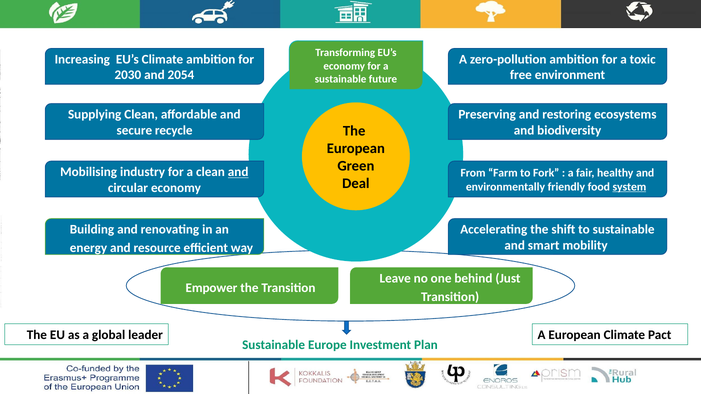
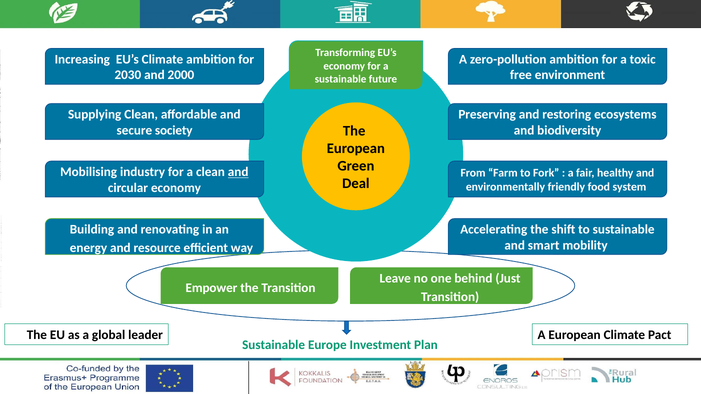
2054: 2054 -> 2000 (181, 75)
recycle: recycle -> society (174, 130)
system underline: present -> none (629, 187)
